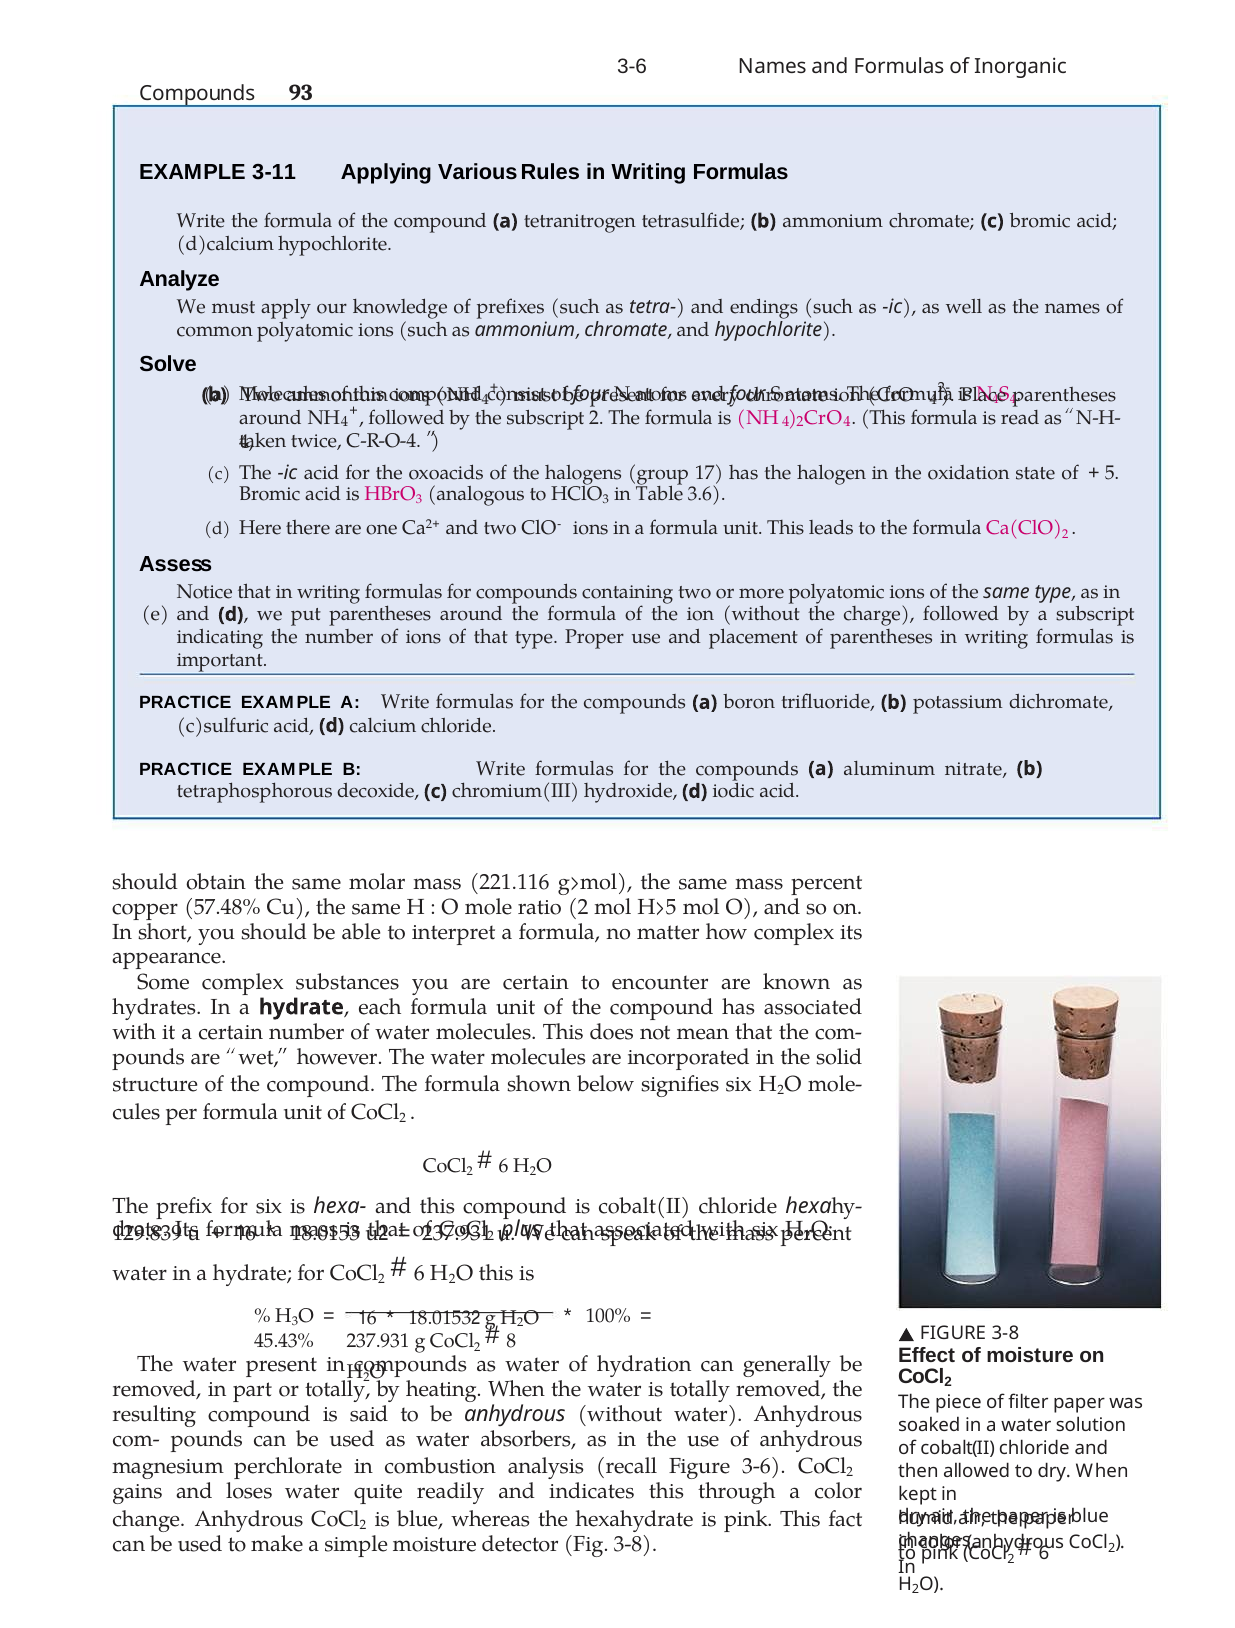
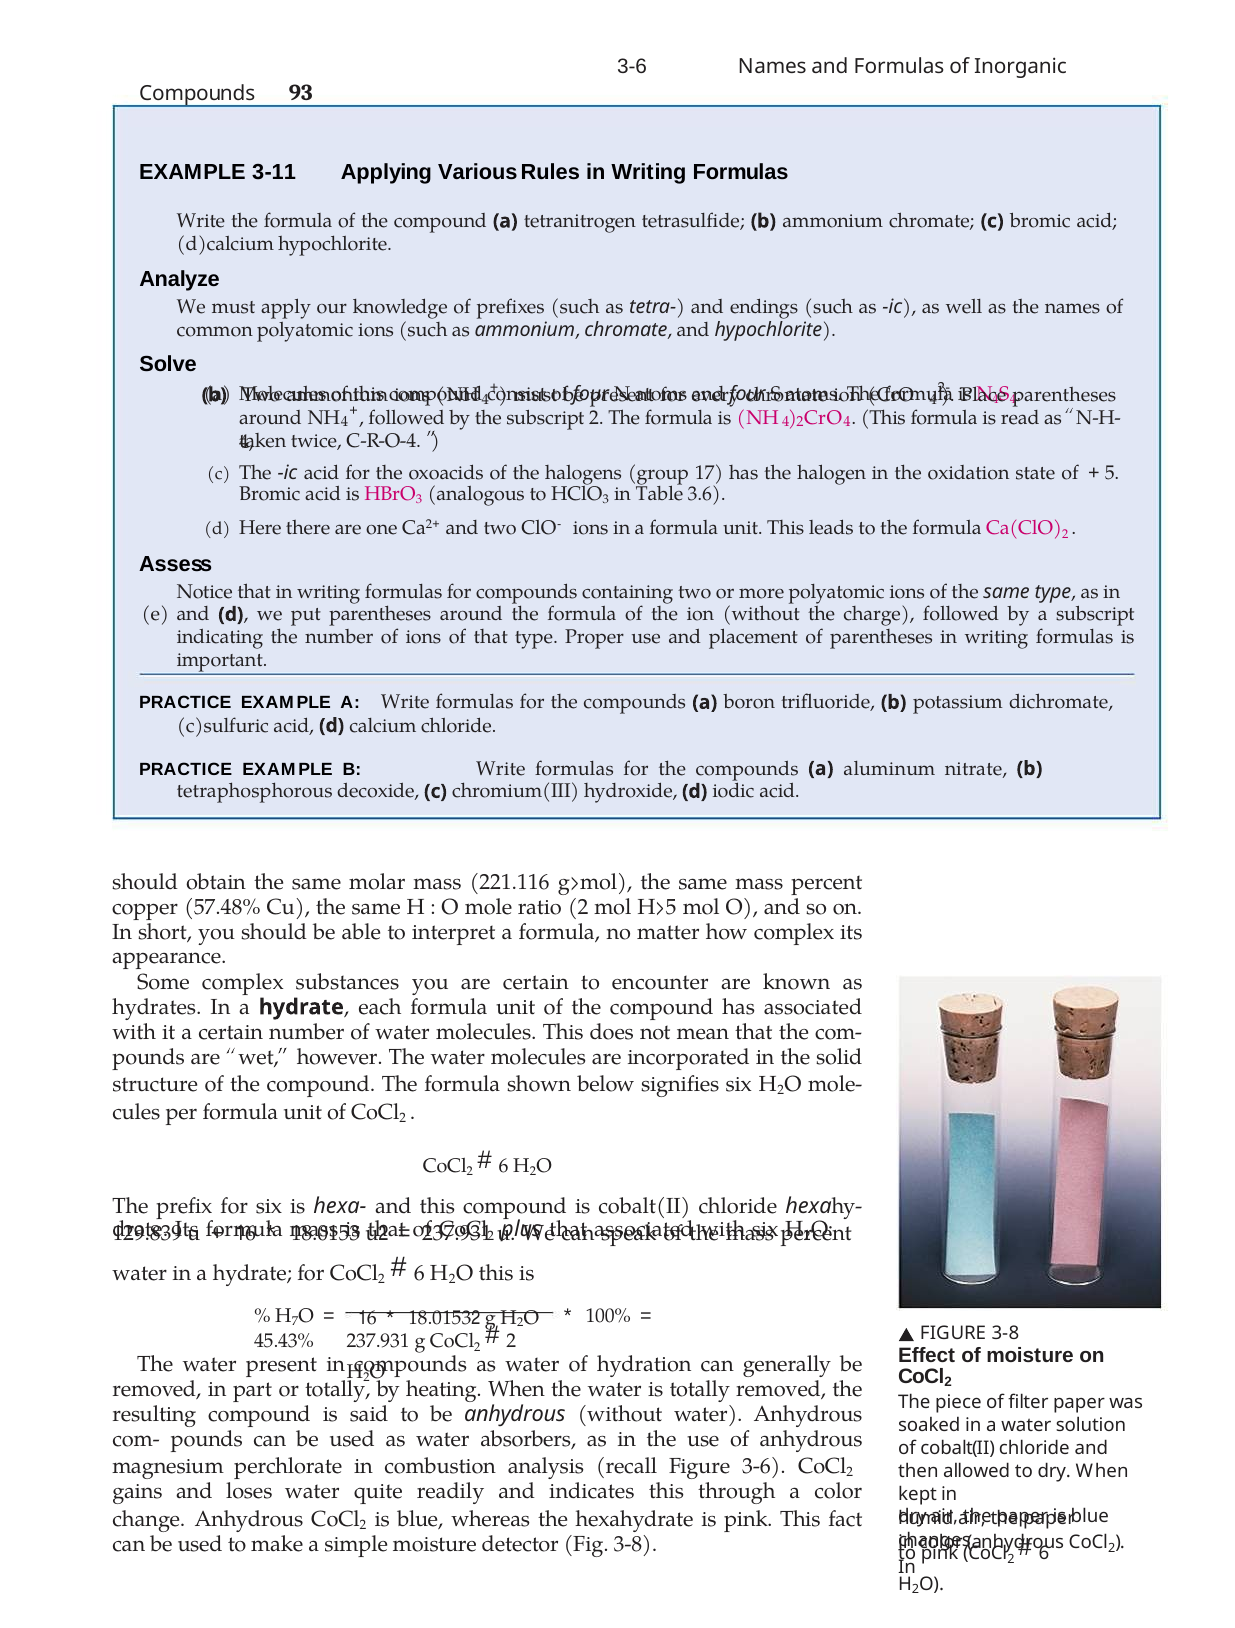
H 3: 3 -> 7 (295, 1321)
8: 8 -> 2 (511, 1341)
